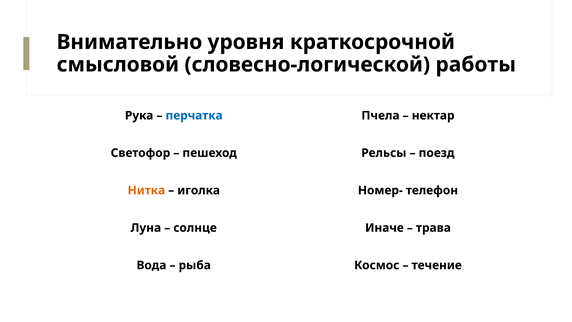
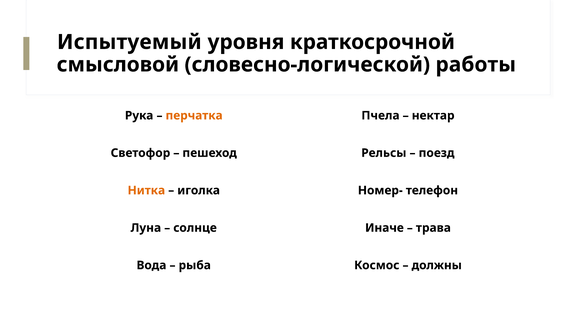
Внимательно: Внимательно -> Испытуемый (129, 42)
перчатка colour: blue -> orange (194, 115)
течение: течение -> должны (437, 265)
